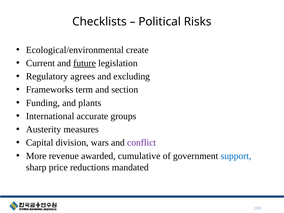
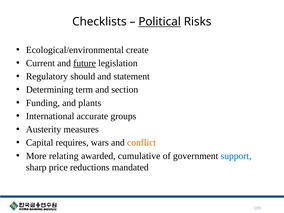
Political underline: none -> present (160, 22)
agrees: agrees -> should (83, 76)
excluding: excluding -> statement (132, 76)
Frameworks: Frameworks -> Determining (50, 90)
division: division -> requires (72, 143)
conflict colour: purple -> orange (142, 143)
revenue: revenue -> relating (64, 156)
